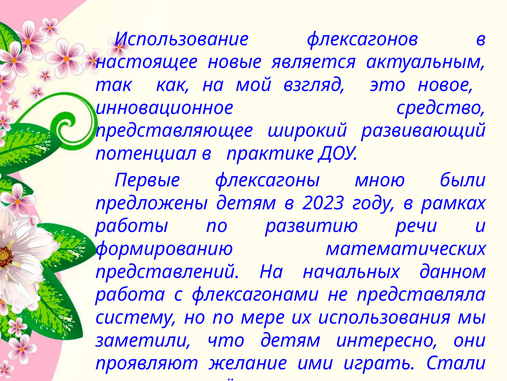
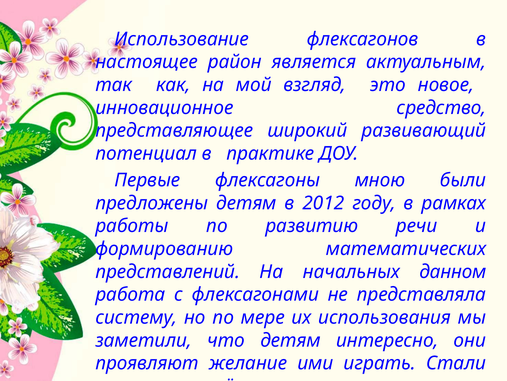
настоящее новые: новые -> район (235, 62)
2023: 2023 -> 2012 (323, 203)
